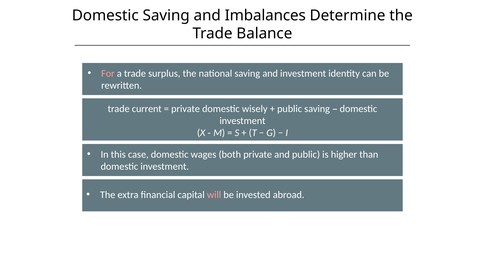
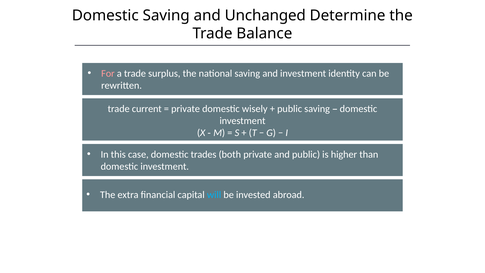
Imbalances: Imbalances -> Unchanged (265, 15)
wages: wages -> trades (204, 154)
will colour: pink -> light blue (214, 195)
